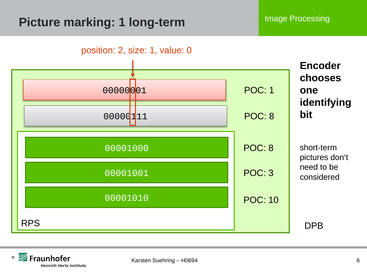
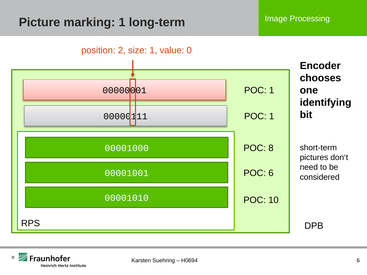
8: 8 -> 1 (272, 116)
POC 3: 3 -> 6 (271, 173)
